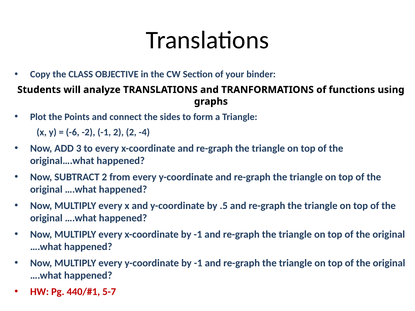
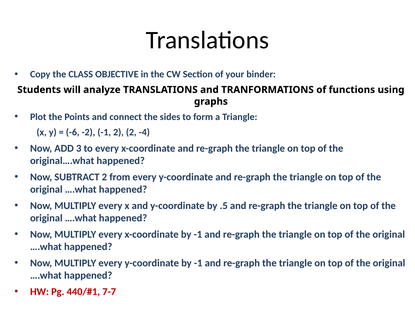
5-7: 5-7 -> 7-7 (109, 292)
